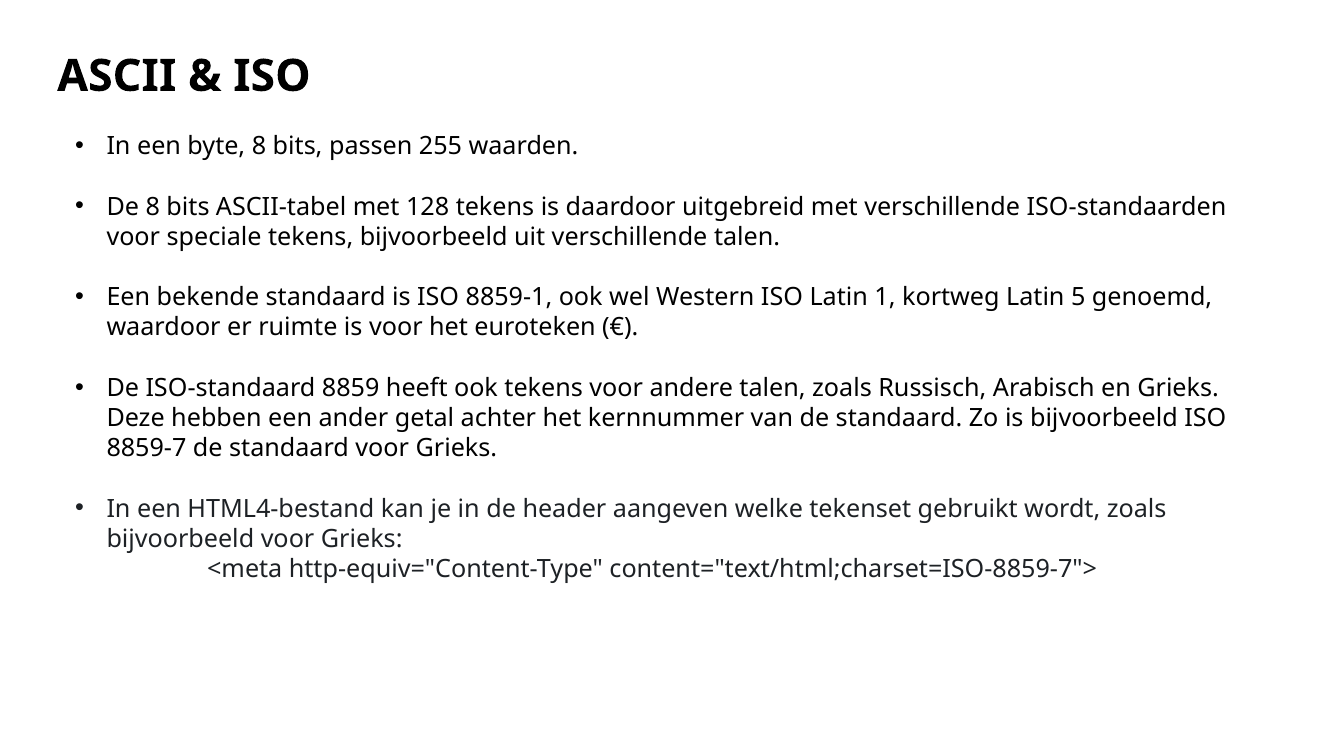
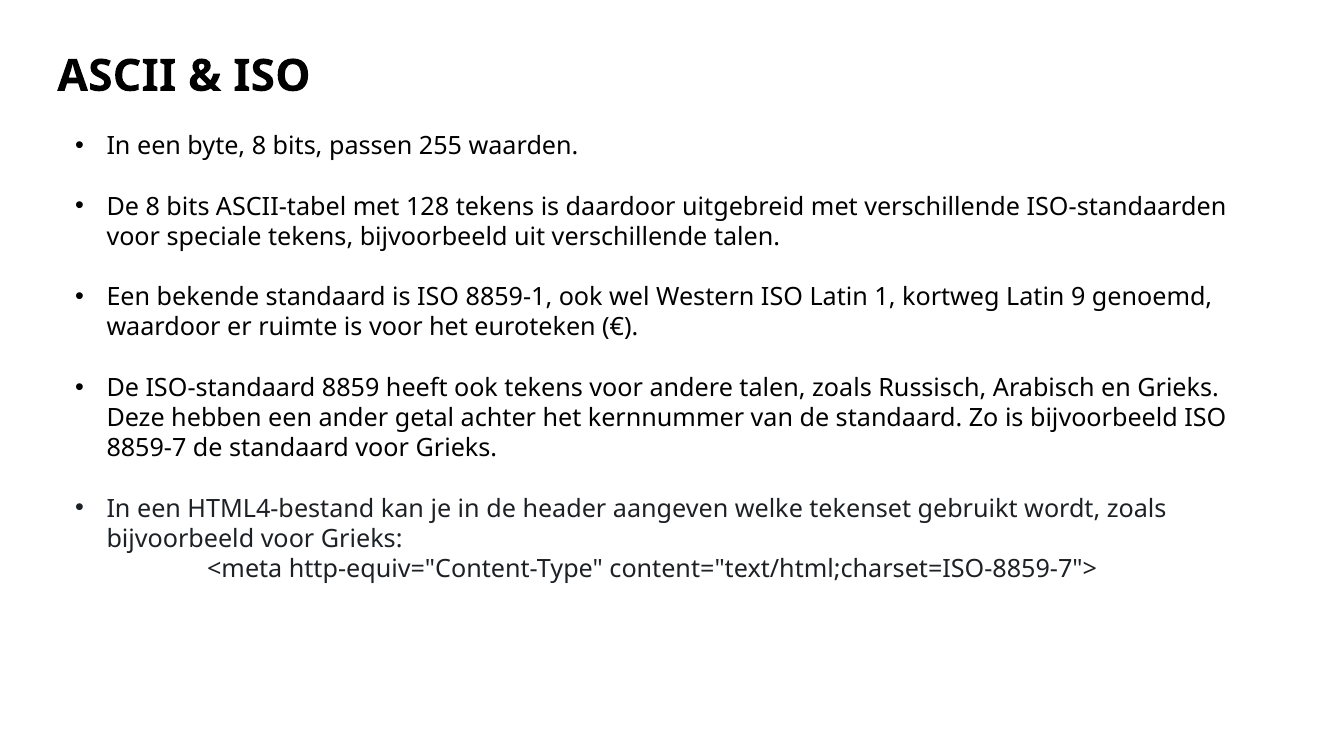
5: 5 -> 9 (1078, 297)
